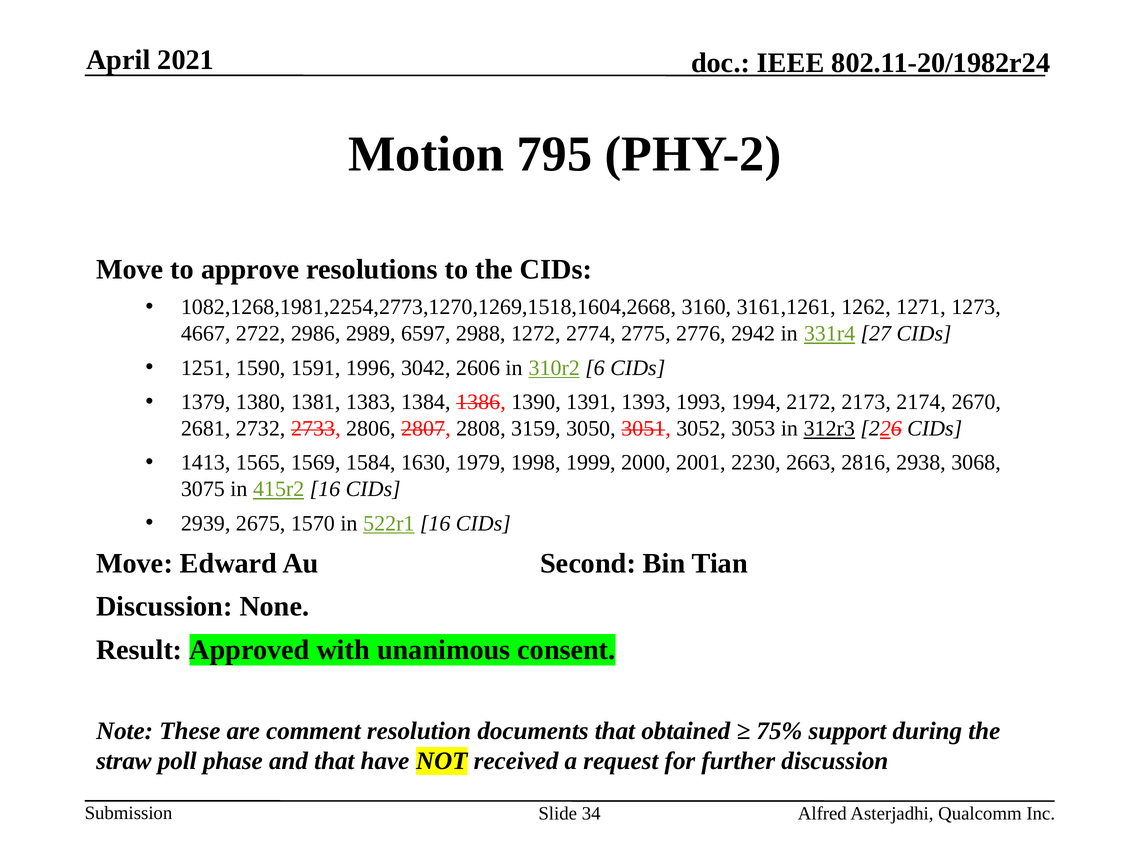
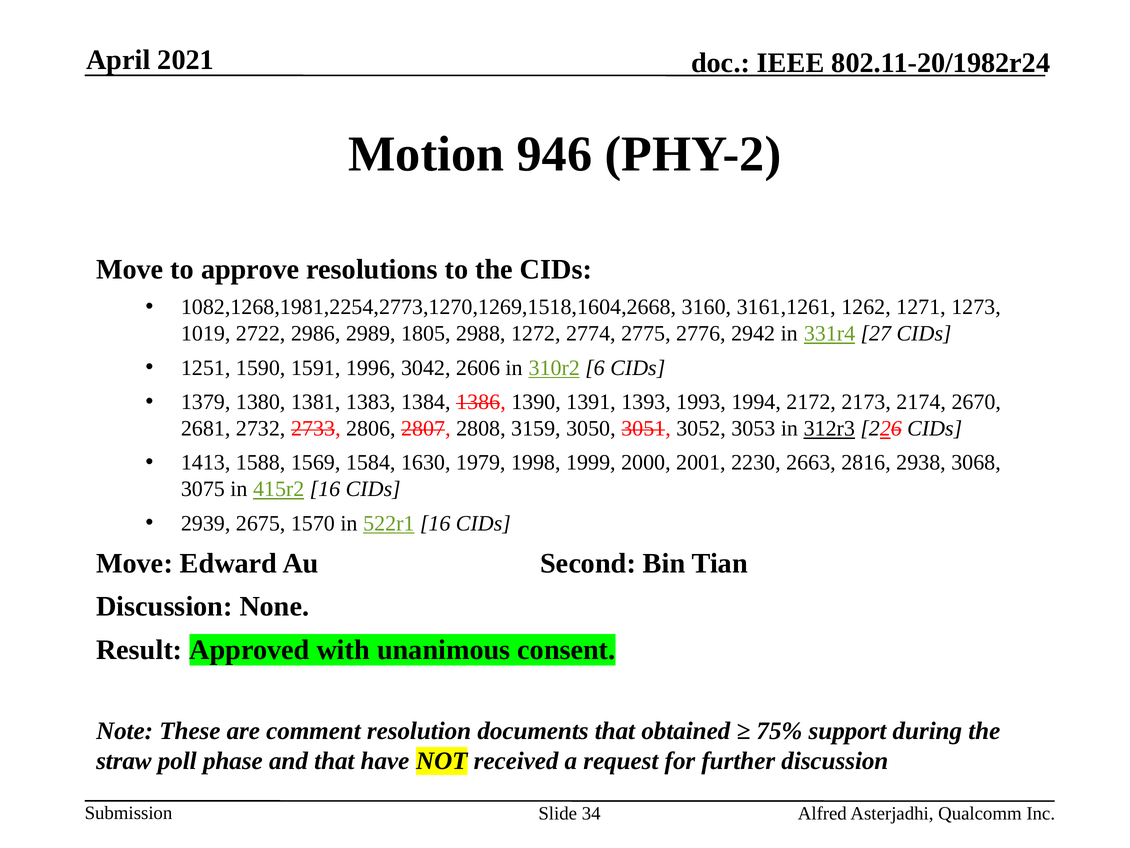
795: 795 -> 946 (554, 154)
4667: 4667 -> 1019 (206, 333)
6597: 6597 -> 1805 (426, 333)
1565: 1565 -> 1588 (261, 462)
